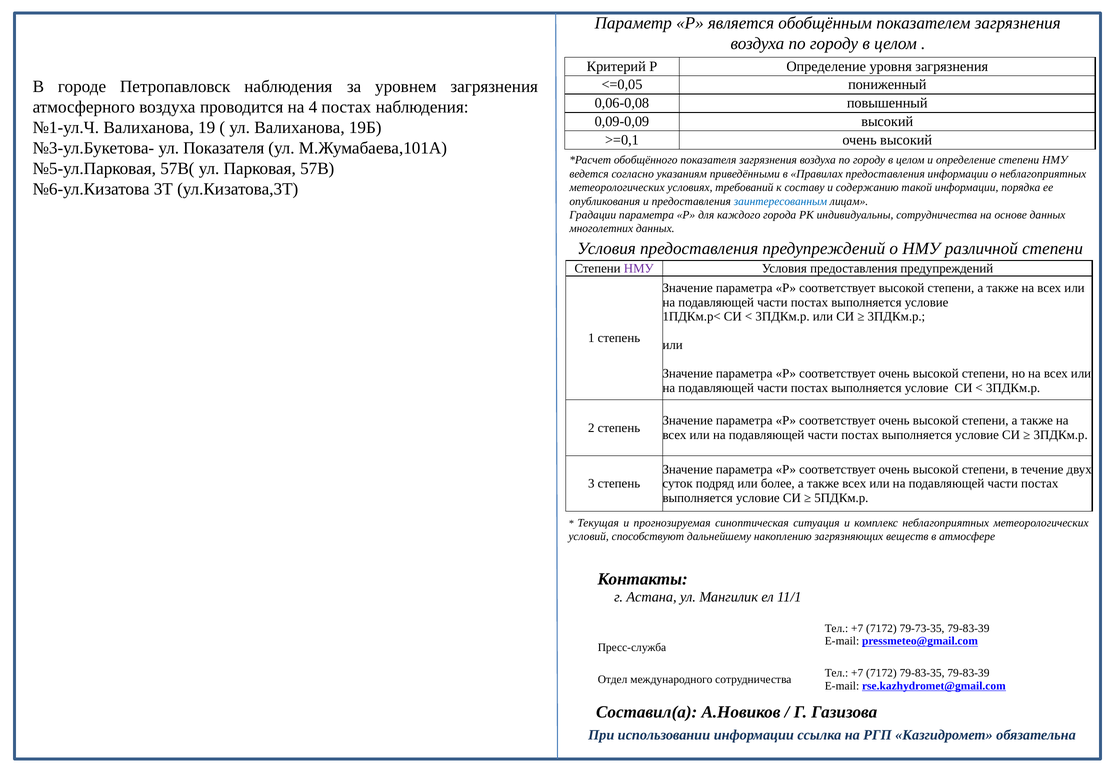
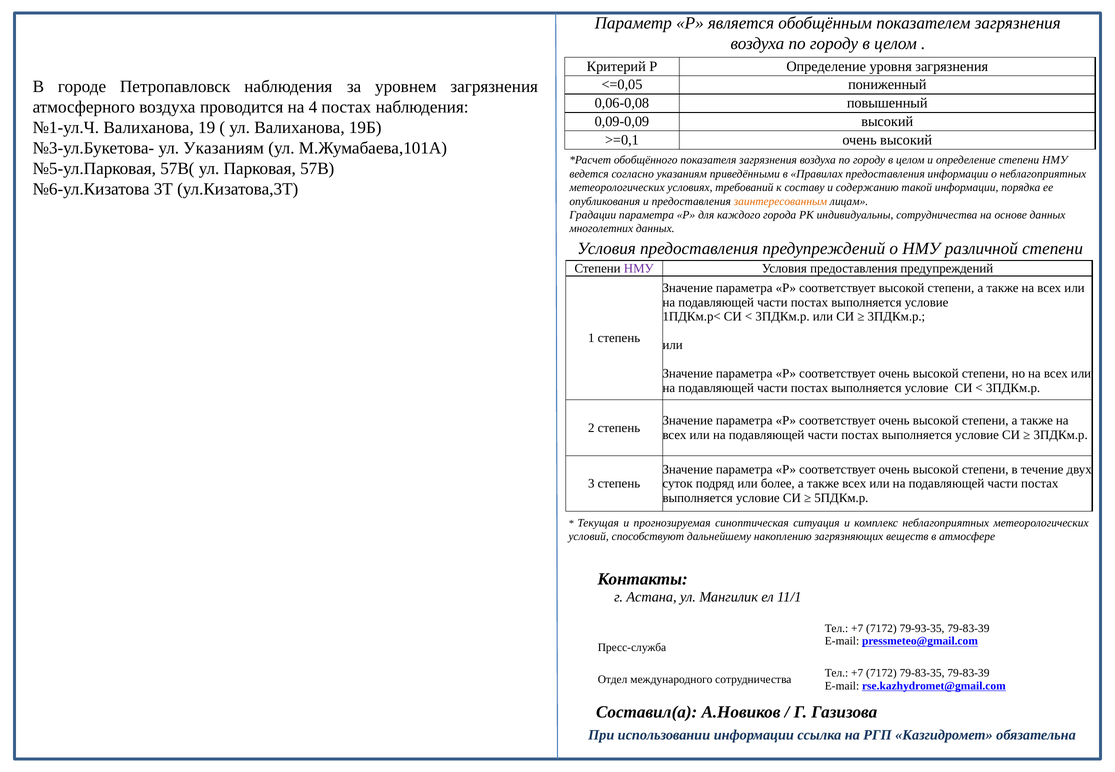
ул Показателя: Показателя -> Указаниям (224, 148)
заинтересованным colour: blue -> orange (780, 201)
79-73-35: 79-73-35 -> 79-93-35 (922, 628)
